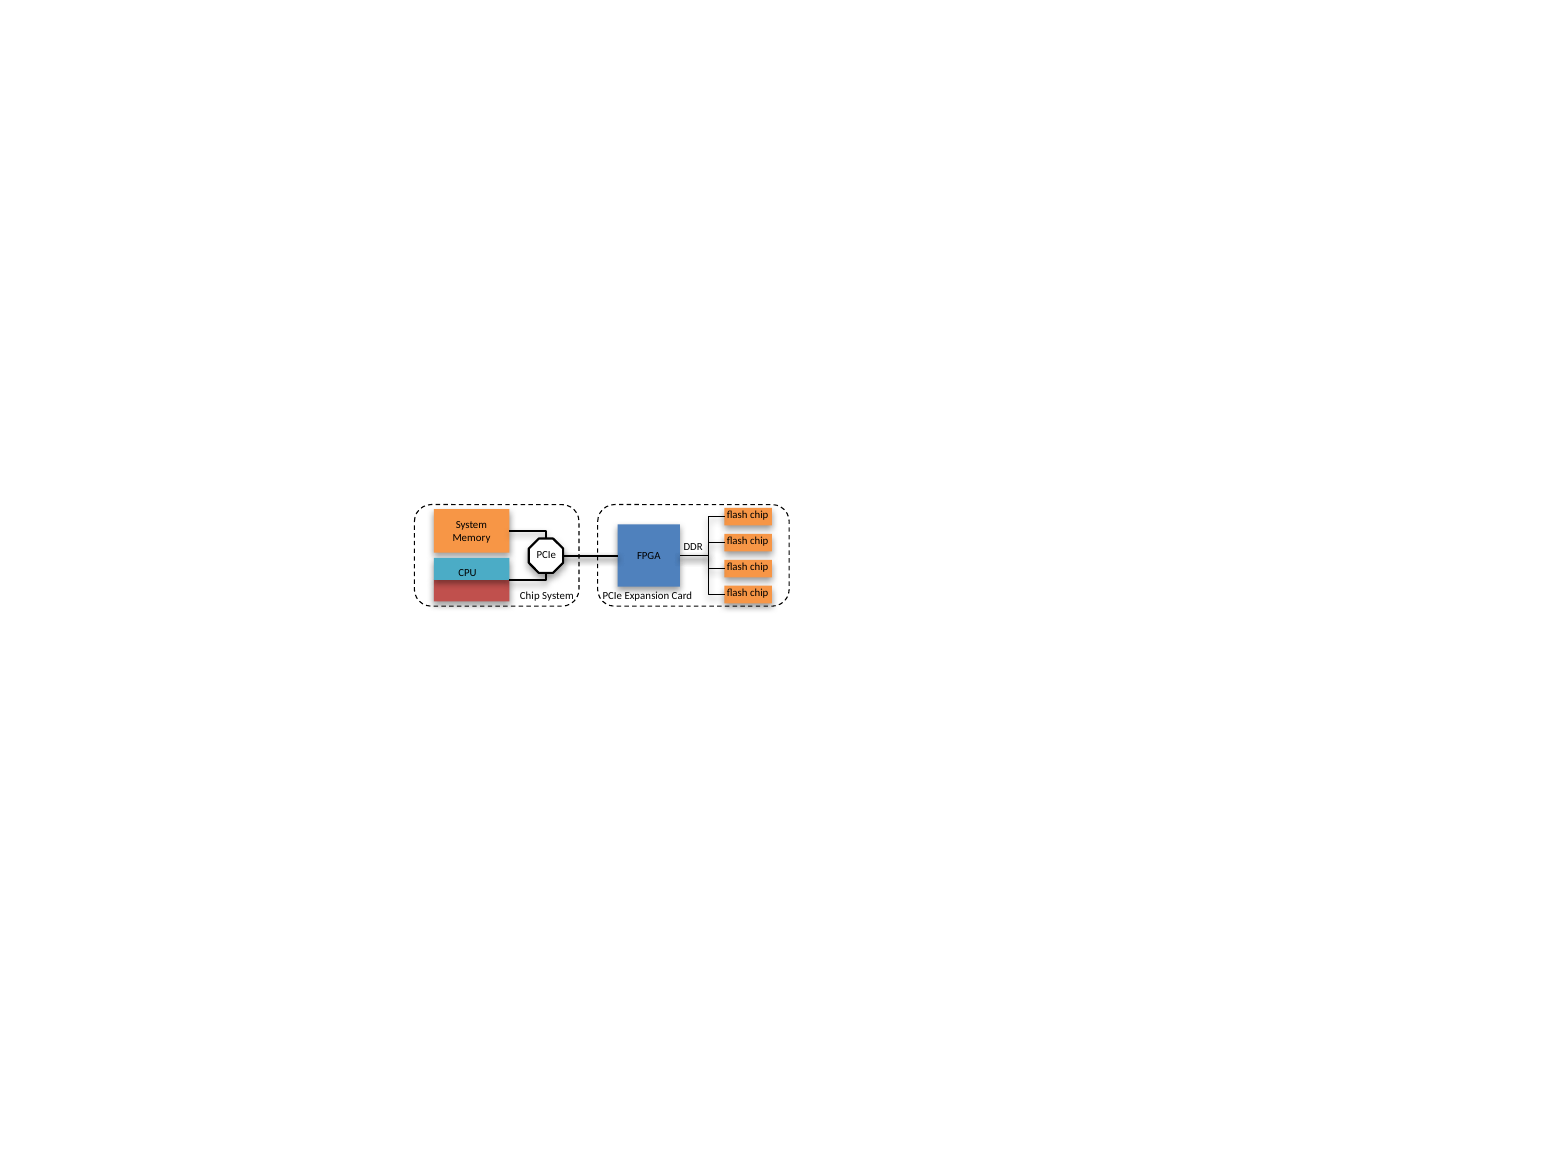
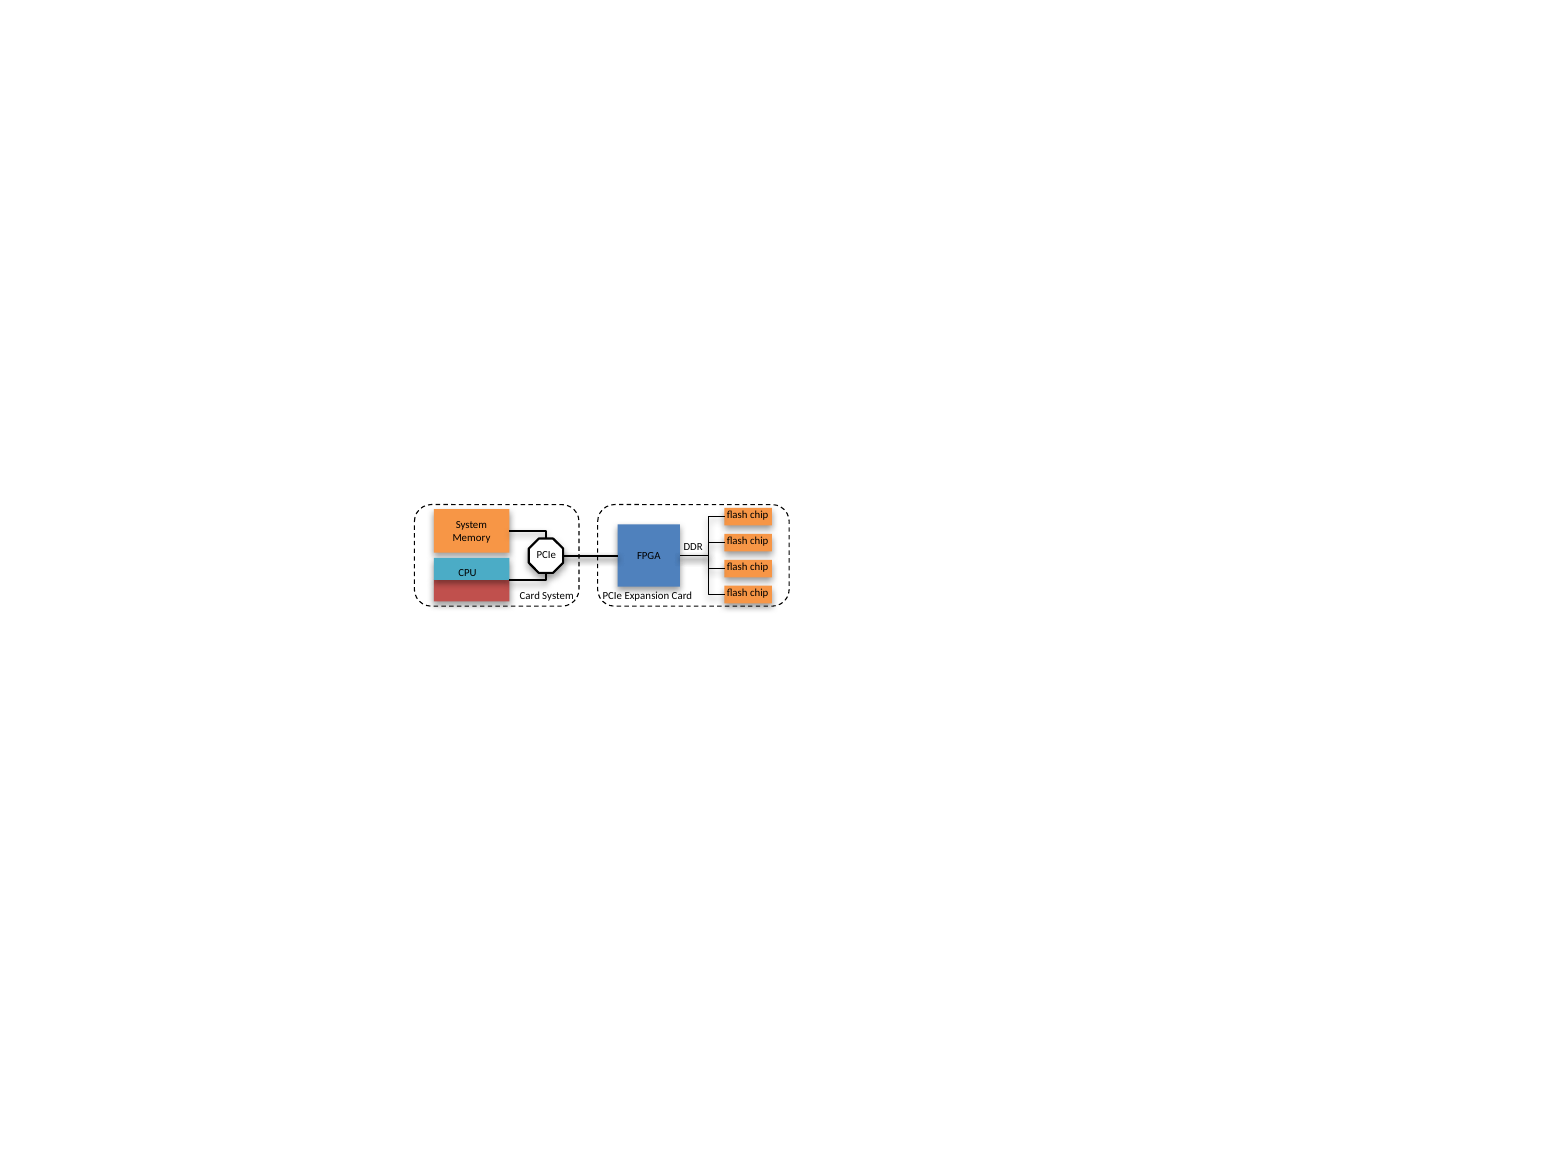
Chip: Chip -> Card (530, 595)
